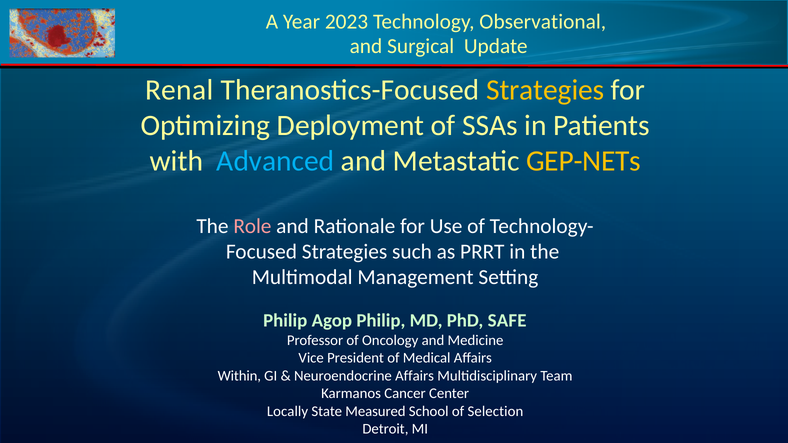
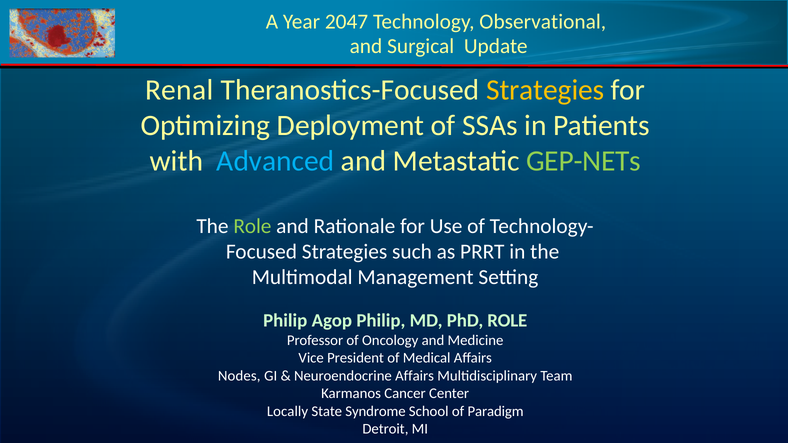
2023: 2023 -> 2047 (347, 22)
GEP-NETs colour: yellow -> light green (583, 161)
Role colour: pink -> light green (252, 226)
PhD SAFE: SAFE -> ROLE (507, 321)
Within: Within -> Nodes (239, 376)
Measured: Measured -> Syndrome (375, 411)
Selection: Selection -> Paradigm (496, 411)
